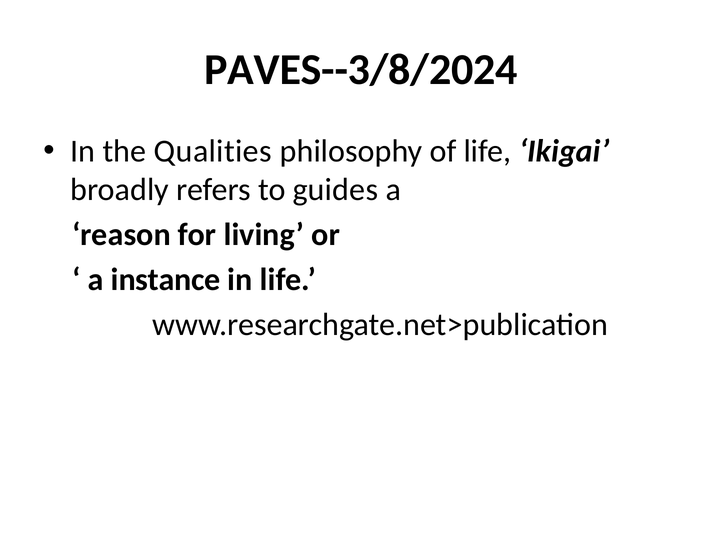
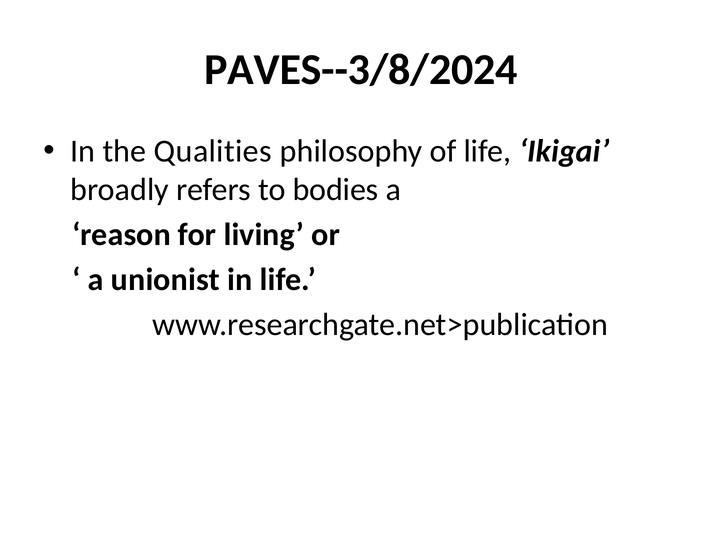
guides: guides -> bodies (336, 190)
instance: instance -> unionist (165, 280)
